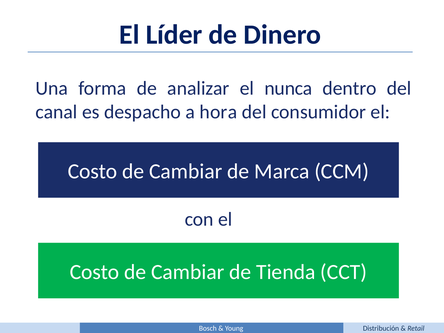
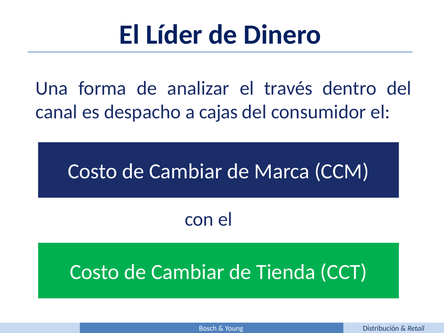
nunca: nunca -> través (288, 88)
hora: hora -> cajas (218, 112)
